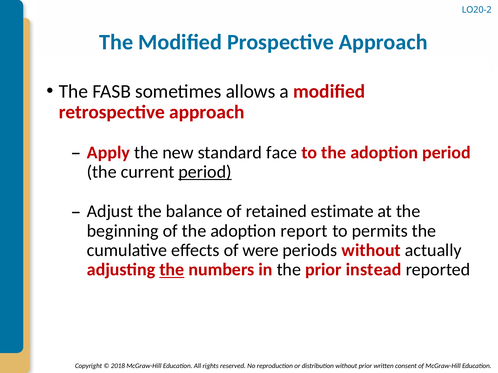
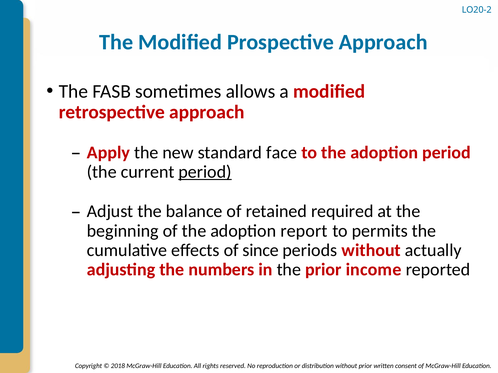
estimate: estimate -> required (342, 212)
were: were -> since (261, 251)
the underline: present -> none (172, 270)
instead: instead -> income (374, 270)
